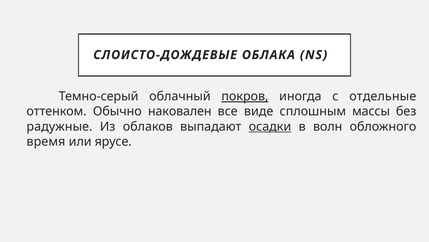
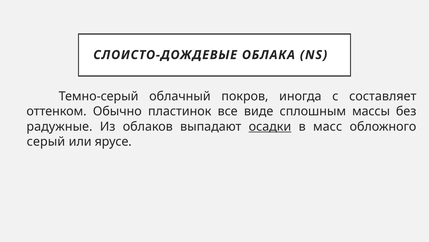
покров underline: present -> none (245, 96)
отдельные: отдельные -> составляет (383, 96)
наковален: наковален -> пластинок (180, 111)
волн: волн -> масс (328, 126)
время: время -> серый (46, 141)
